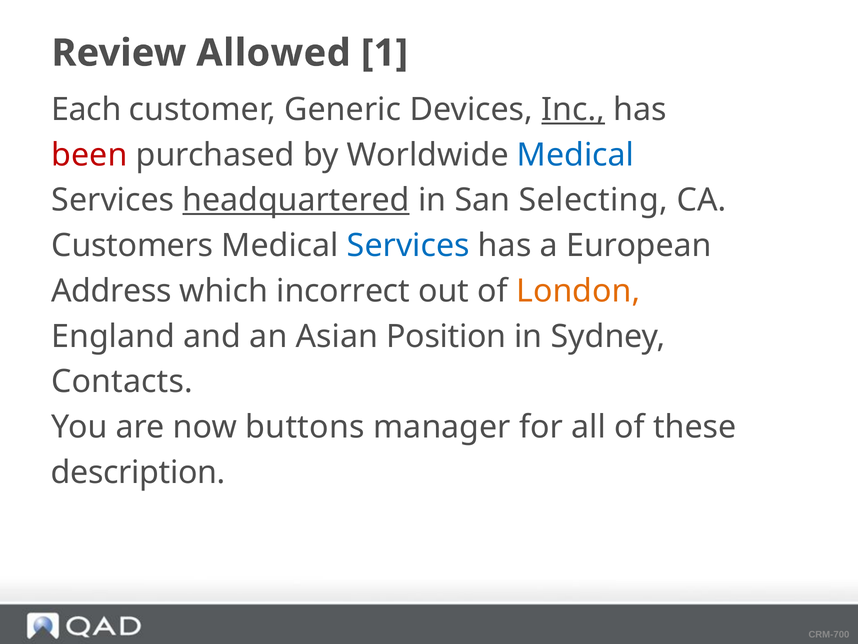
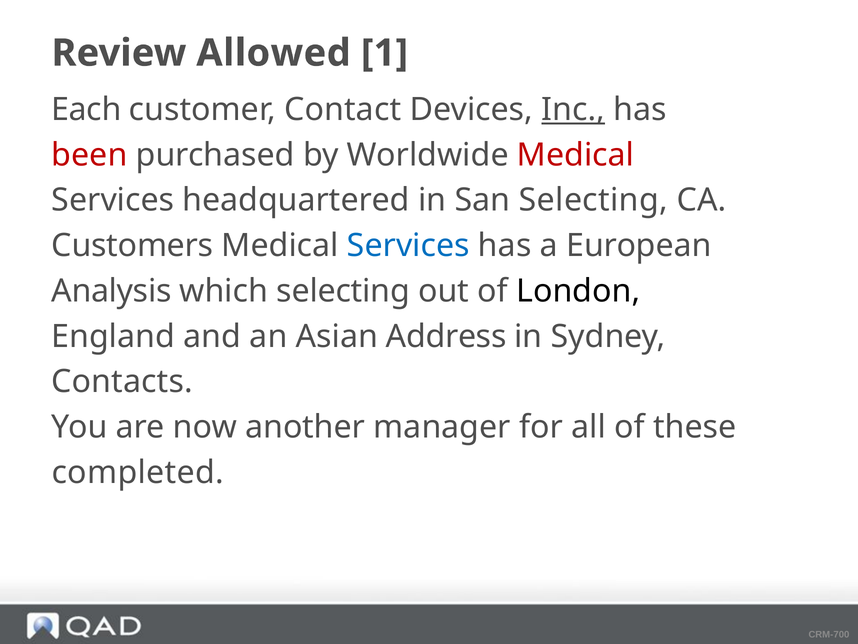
Generic: Generic -> Contact (343, 110)
Medical colour: blue -> red (576, 155)
headquartered underline: present -> none (296, 200)
Address: Address -> Analysis (111, 291)
which incorrect: incorrect -> selecting (343, 291)
London colour: orange -> black (578, 291)
Position: Position -> Address (446, 336)
buttons: buttons -> another (305, 427)
description: description -> completed (138, 472)
